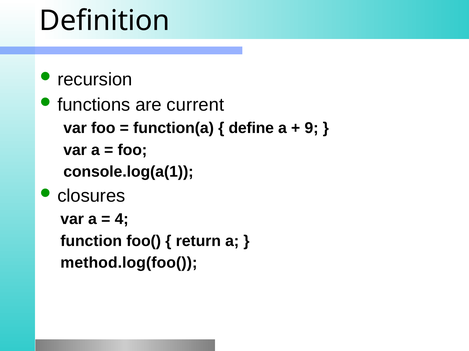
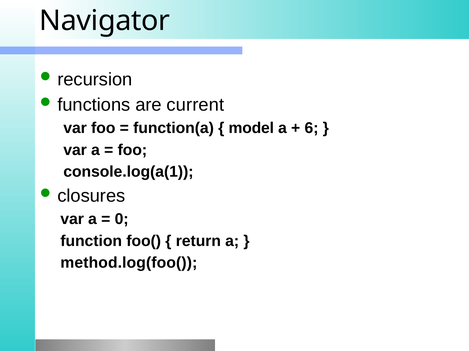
Definition: Definition -> Navigator (105, 21)
define: define -> model (251, 128)
9: 9 -> 6 (312, 128)
4: 4 -> 0 (122, 220)
